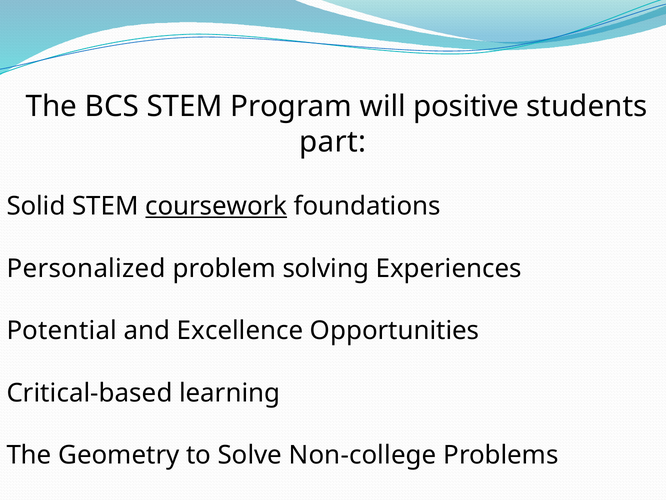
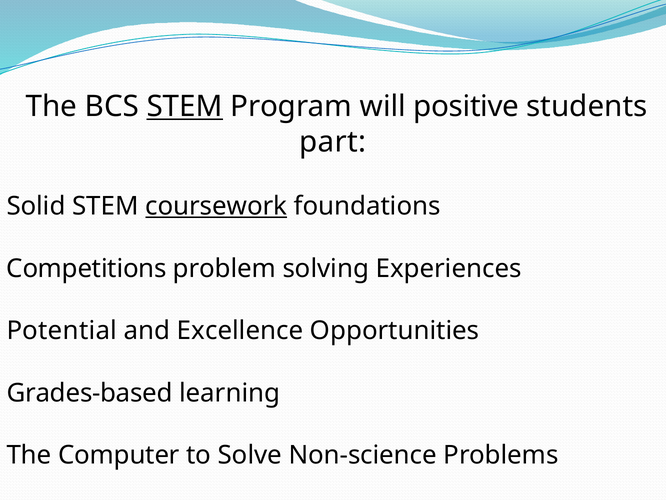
STEM underline: none -> present (185, 106)
Personalized: Personalized -> Competitions (87, 268)
Critical-based: Critical-based -> Grades-based (90, 393)
Geometry: Geometry -> Computer (119, 455)
Non-college: Non-college -> Non-science (363, 455)
